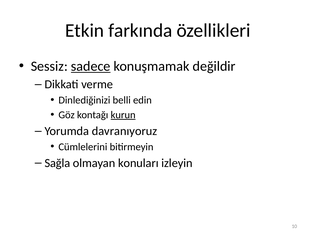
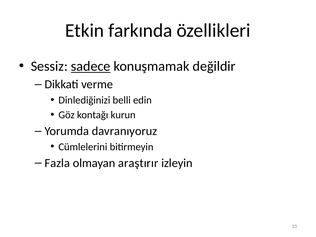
kurun underline: present -> none (123, 115)
Sağla: Sağla -> Fazla (57, 163)
konuları: konuları -> araştırır (138, 163)
